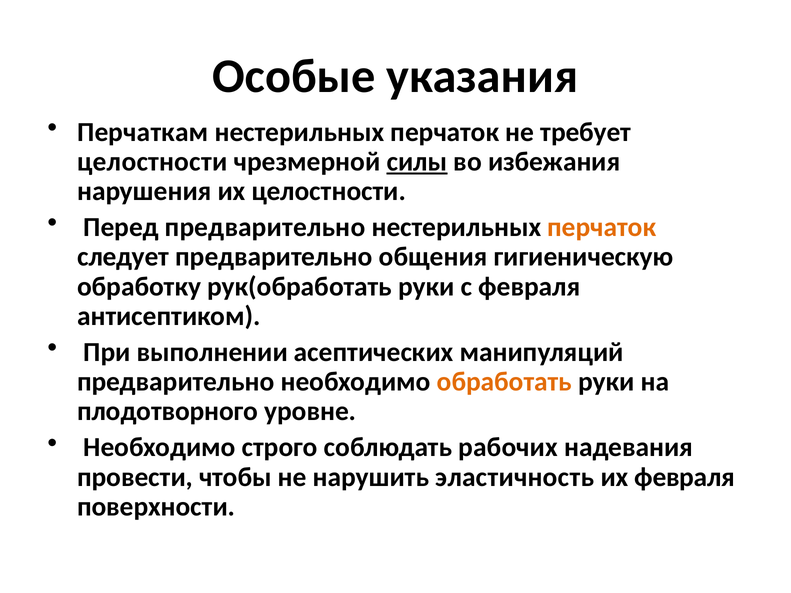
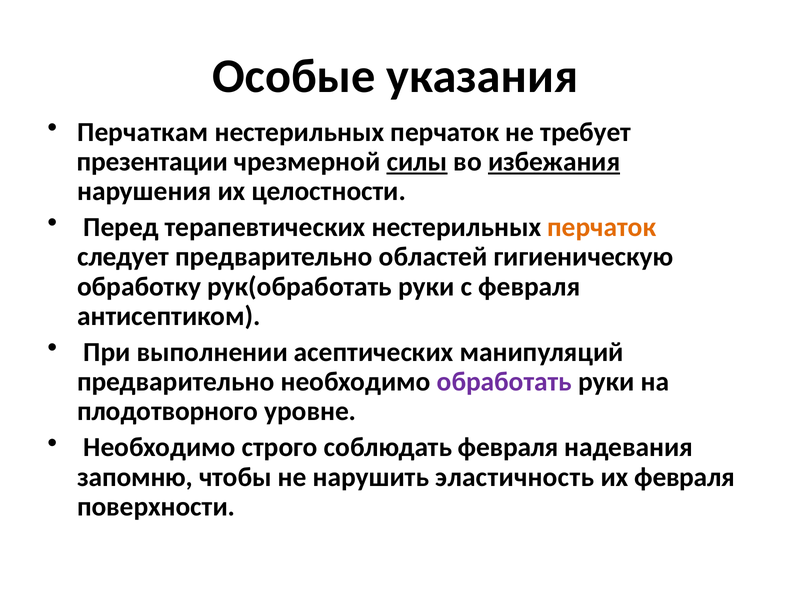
целостности: целостности -> презентации (153, 162)
избежания underline: none -> present (554, 162)
Перед предварительно: предварительно -> терапевтических (265, 227)
общения: общения -> областей (433, 257)
обработать colour: orange -> purple (504, 382)
соблюдать рабочих: рабочих -> февраля (508, 448)
провести: провести -> запомню (135, 477)
